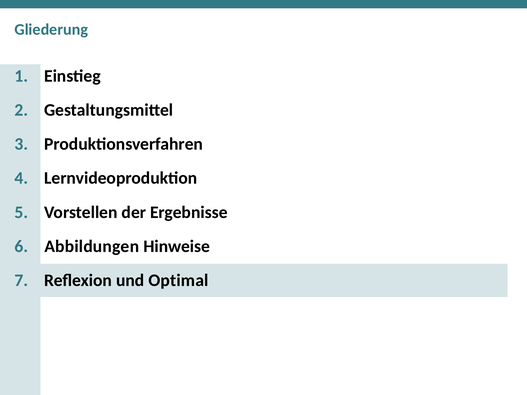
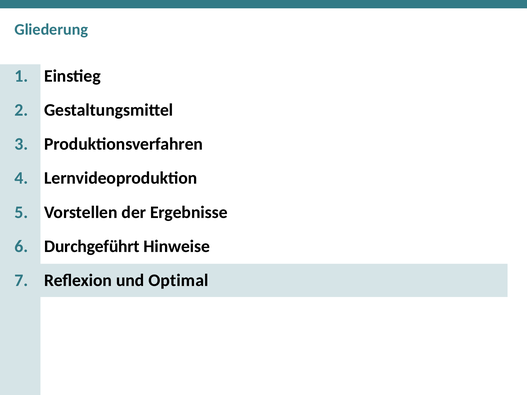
Abbildungen: Abbildungen -> Durchgeführt (92, 246)
